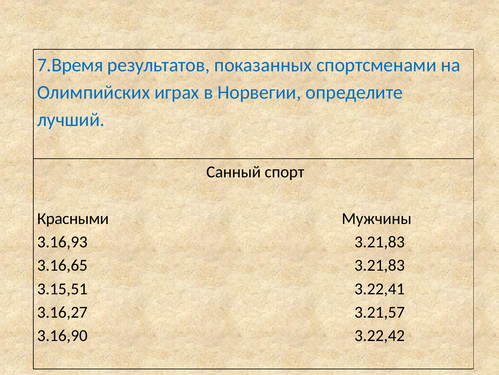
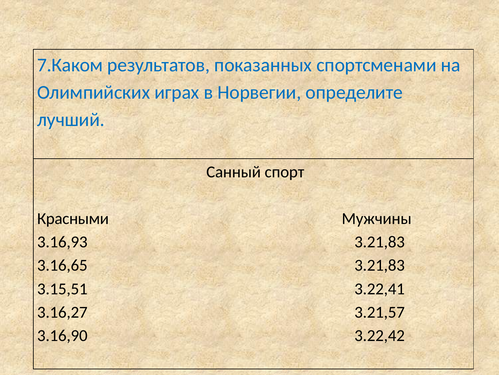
7.Время: 7.Время -> 7.Каком (70, 65)
